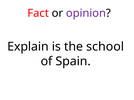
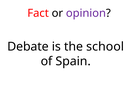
Explain: Explain -> Debate (28, 47)
